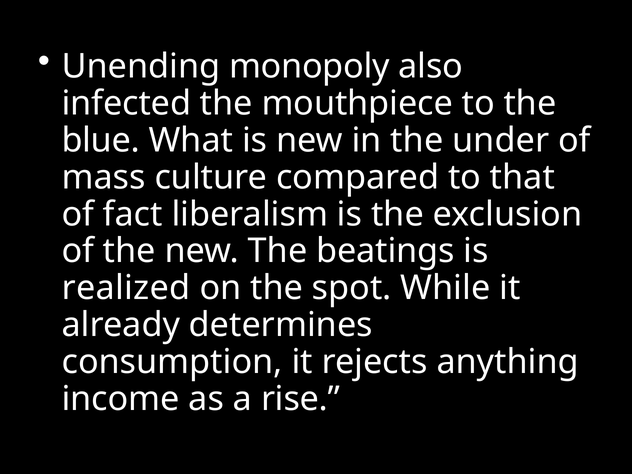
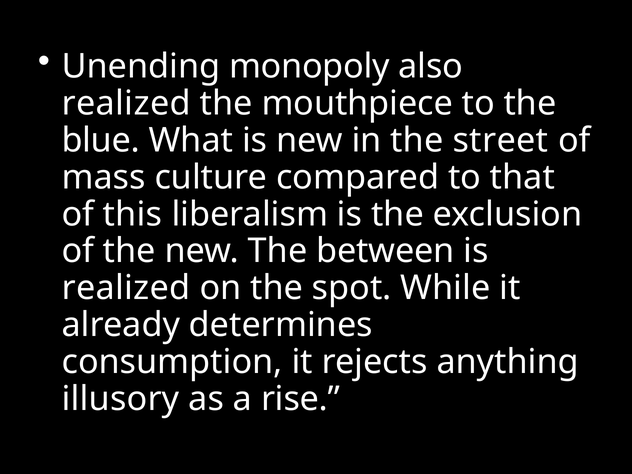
infected: infected -> realized (126, 103)
under: under -> street (501, 140)
fact: fact -> this (133, 214)
beatings: beatings -> between (385, 251)
income: income -> illusory (120, 399)
